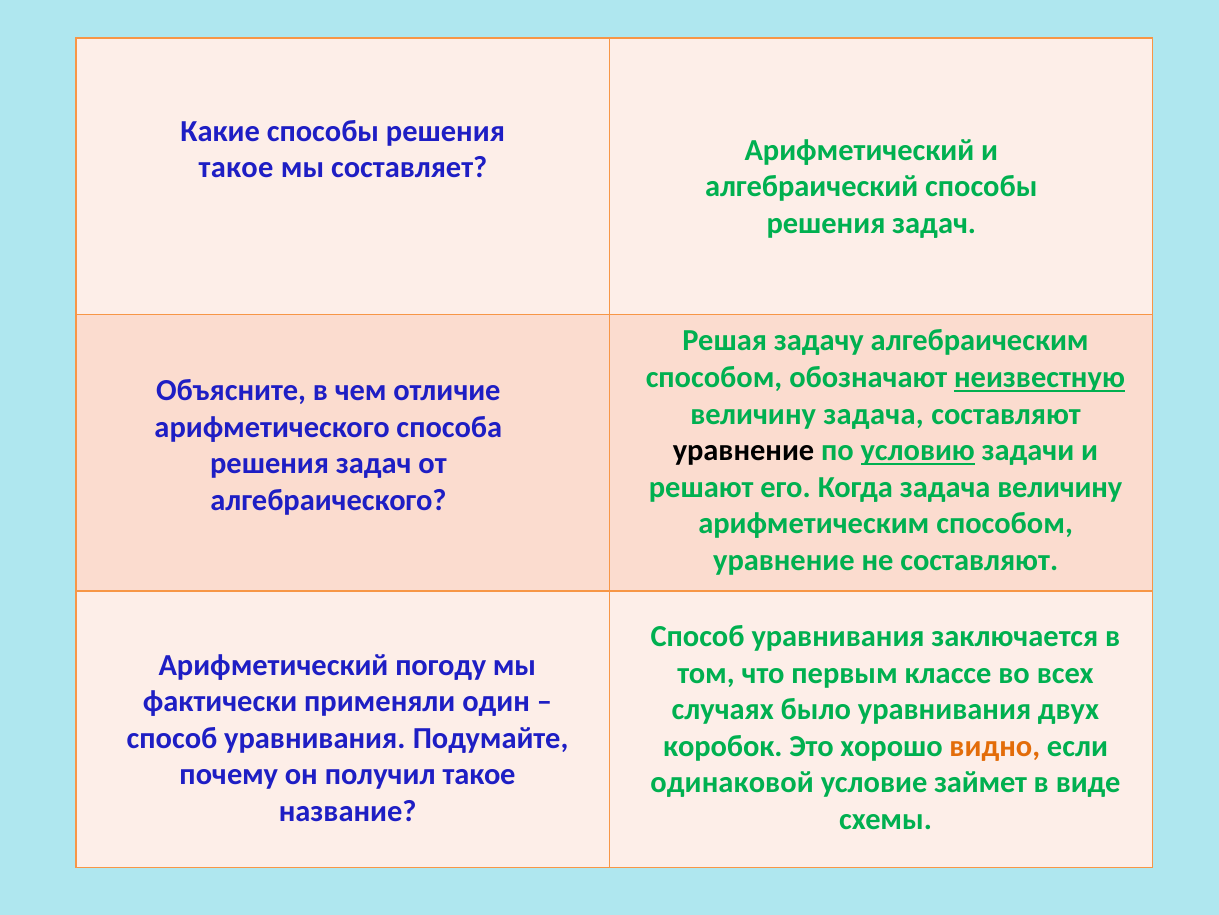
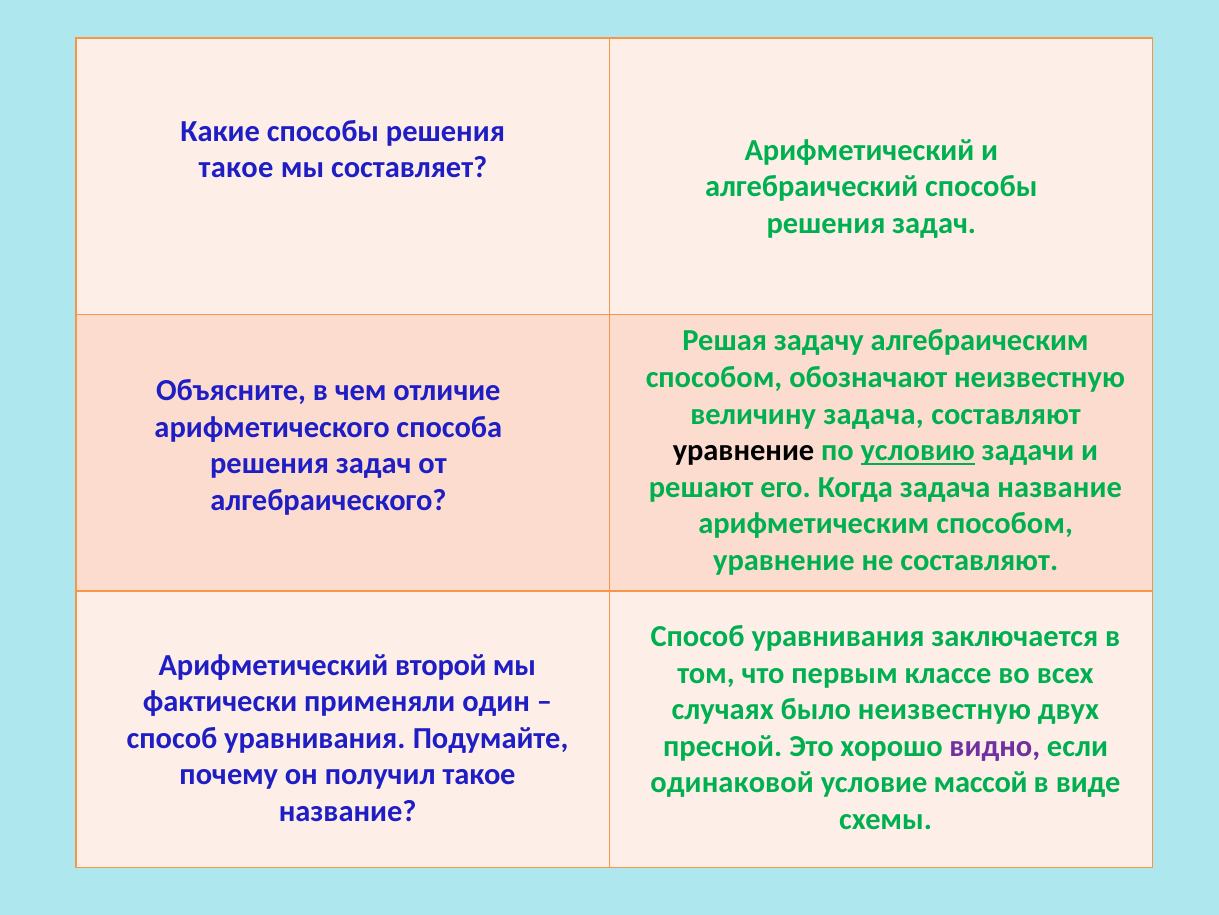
неизвестную underline: present -> none (1040, 377)
задача величину: величину -> название (1060, 487)
погоду: погоду -> второй (441, 664)
было уравнивания: уравнивания -> неизвестную (944, 709)
коробок: коробок -> пресной (723, 746)
видно colour: orange -> purple (995, 746)
займет: займет -> массой (981, 782)
